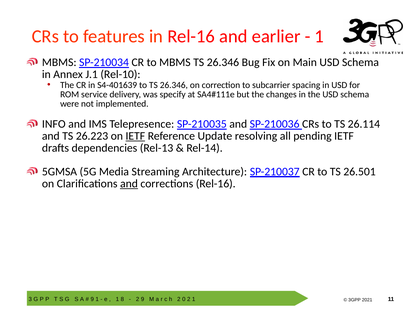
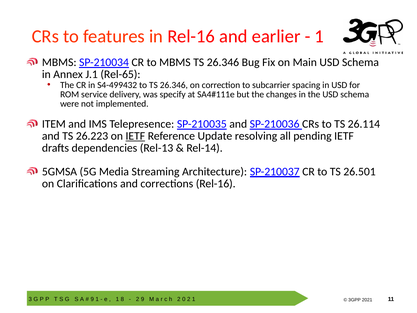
Rel-10: Rel-10 -> Rel-65 (120, 74)
S4-401639: S4-401639 -> S4-499432 (117, 85)
INFO: INFO -> ITEM (54, 124)
and underline: present -> none (129, 183)
